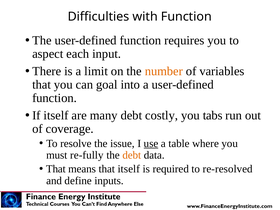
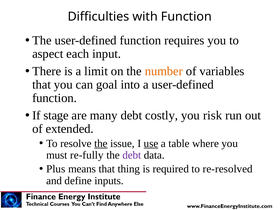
If itself: itself -> stage (56, 115)
tabs: tabs -> risk (213, 115)
coverage: coverage -> extended (70, 129)
the underline: none -> present (101, 143)
debt colour: orange -> purple (132, 155)
That: That -> Plus (56, 169)
that itself: itself -> thing (129, 169)
